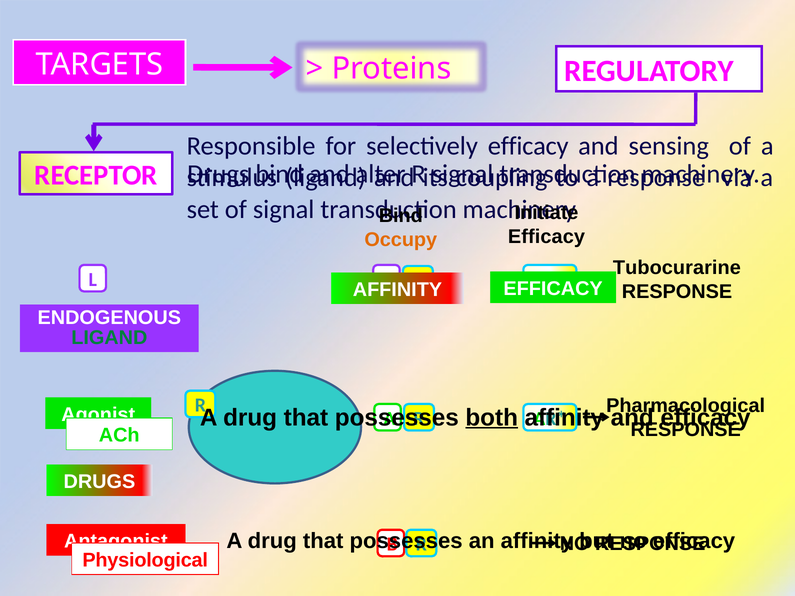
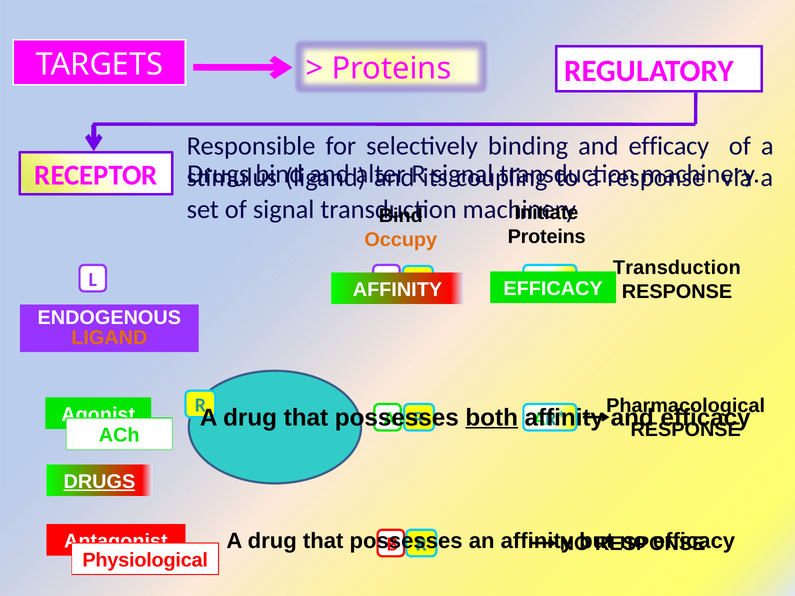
selectively efficacy: efficacy -> binding (528, 146)
sensing: sensing -> efficacy (669, 146)
Efficacy: Efficacy -> Proteins (547, 237)
Tubocurarine: Tubocurarine -> Transduction (677, 268)
LIGAND colour: green -> orange (109, 338)
DRUGS underline: none -> present (99, 482)
